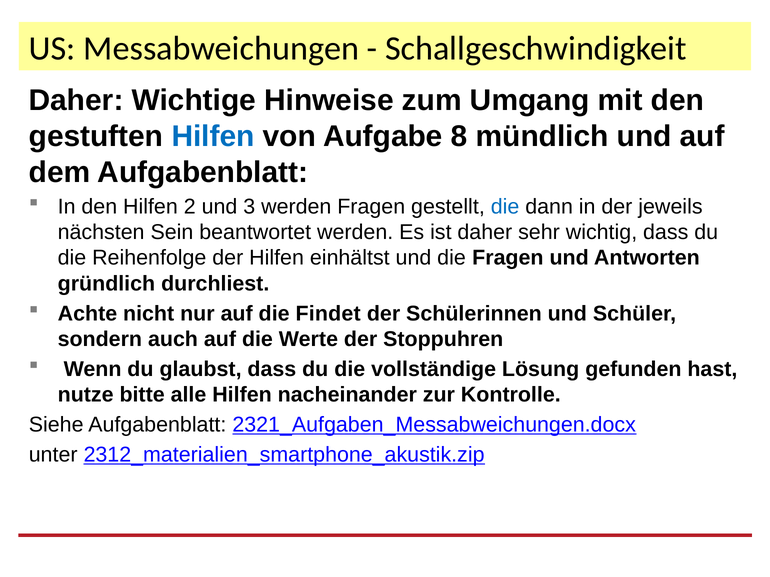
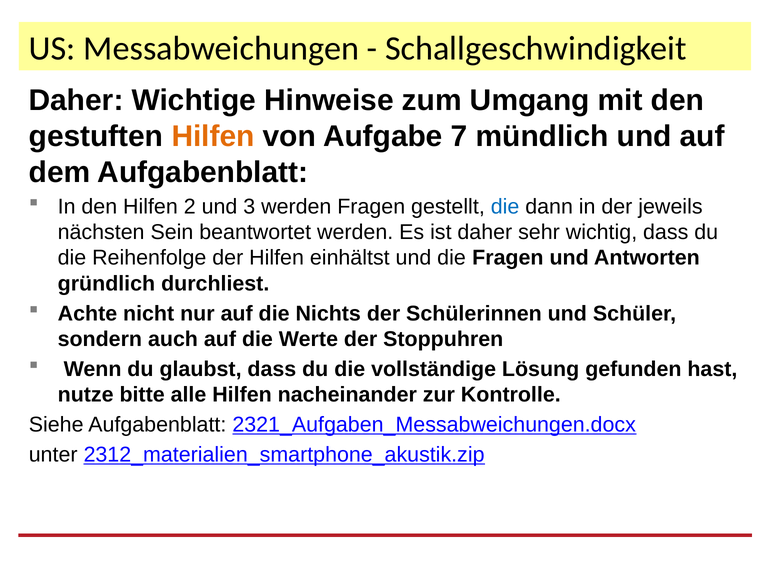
Hilfen colour: blue -> orange (213, 136)
8: 8 -> 7 (459, 136)
Findet: Findet -> Nichts (328, 314)
